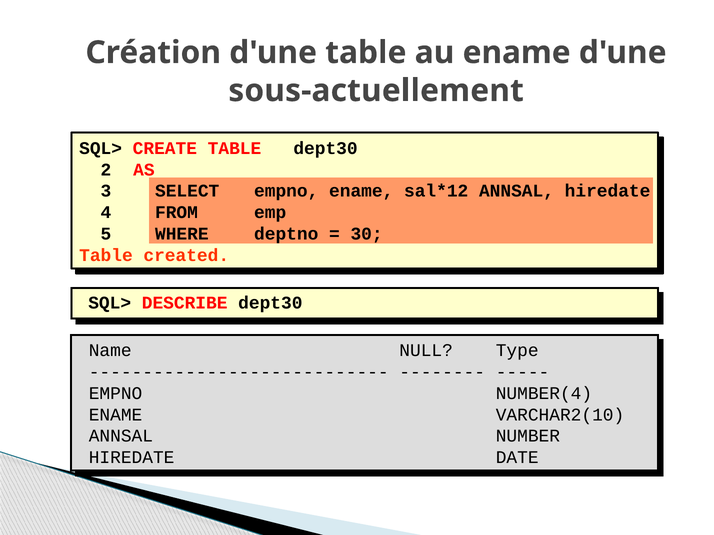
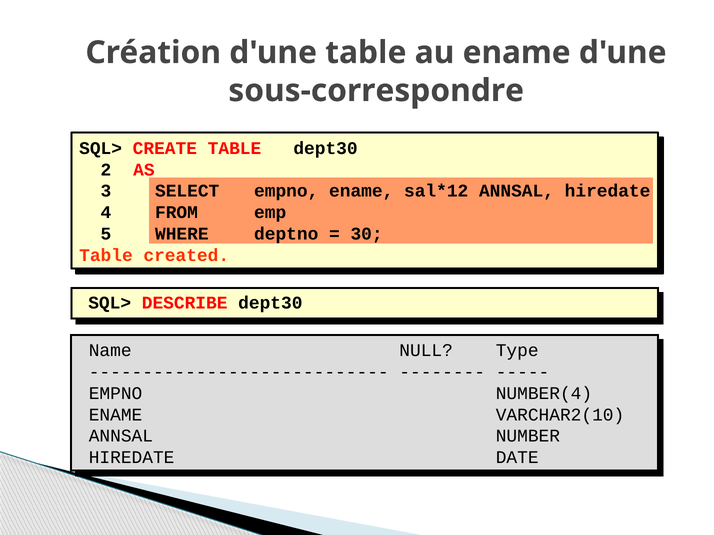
sous-actuellement: sous-actuellement -> sous-correspondre (376, 91)
